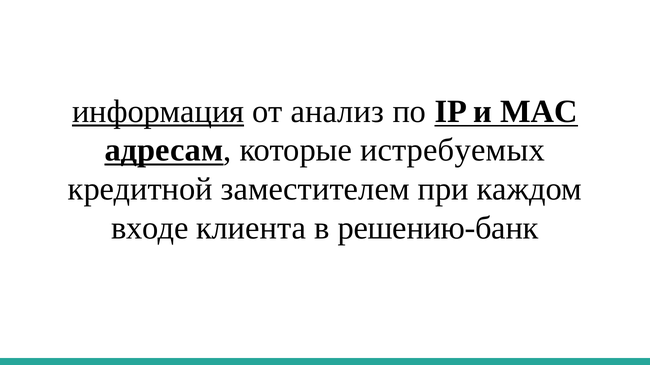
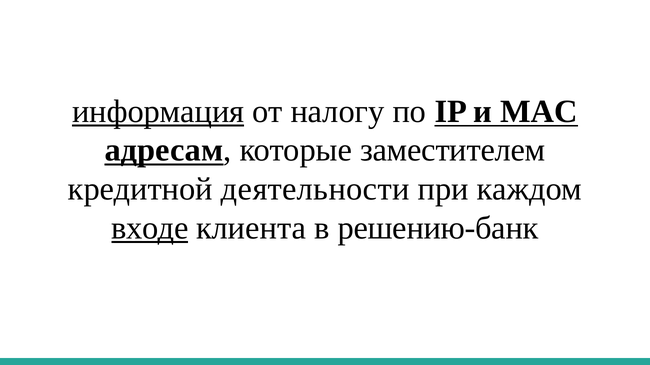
анализ: анализ -> налогу (338, 112)
истребуемых: истребуемых -> заместителем (453, 151)
заместителем: заместителем -> деятельности (315, 190)
входе underline: none -> present (150, 229)
